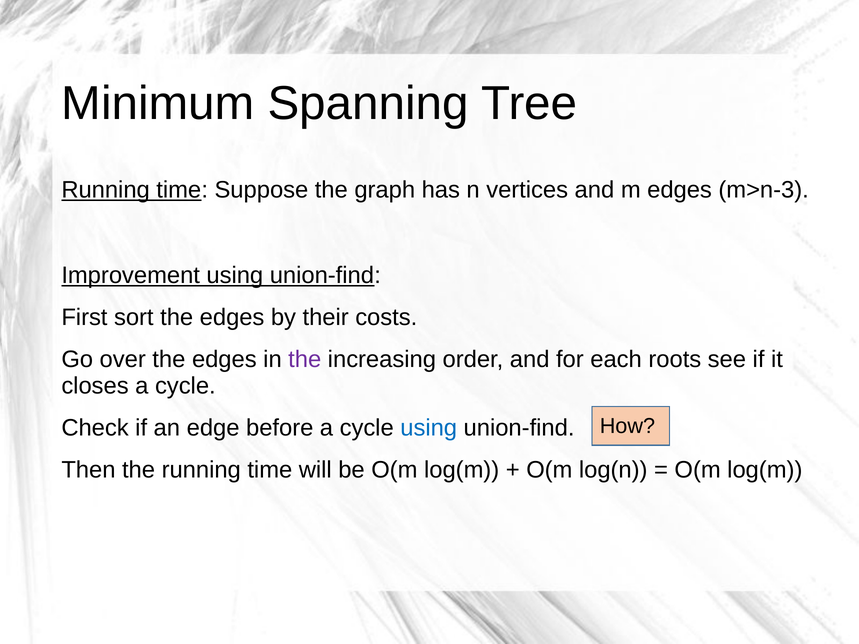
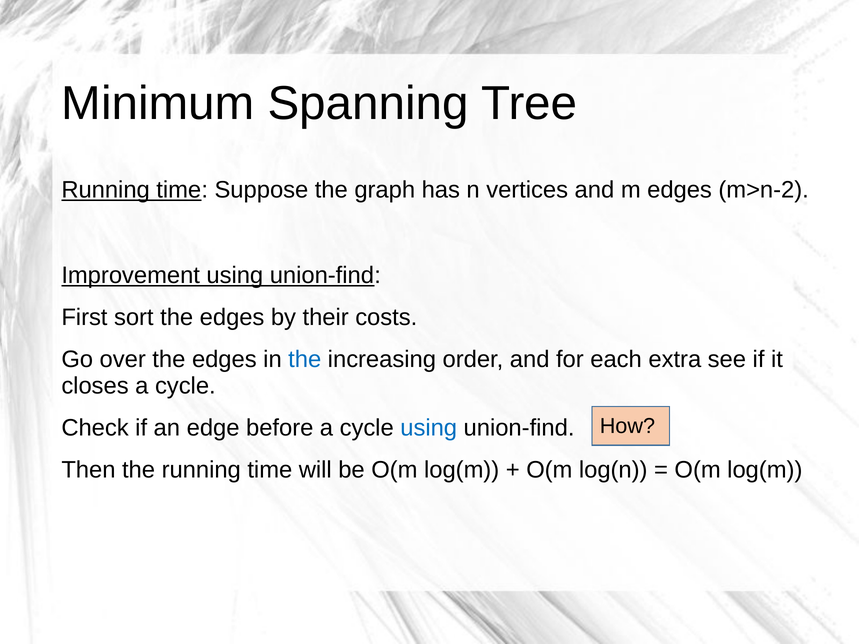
m>n-3: m>n-3 -> m>n-2 (764, 190)
the colour: purple -> blue (305, 359)
roots: roots -> extra (675, 359)
